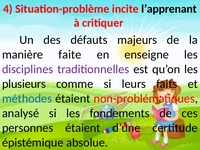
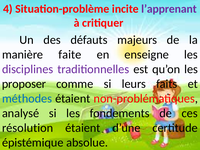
l’apprenant colour: black -> purple (169, 9)
plusieurs: plusieurs -> proposer (24, 84)
personnes: personnes -> résolution (28, 128)
